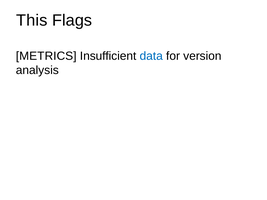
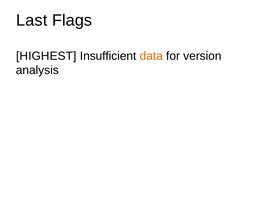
This: This -> Last (32, 20)
METRICS: METRICS -> HIGHEST (46, 56)
data colour: blue -> orange (151, 56)
